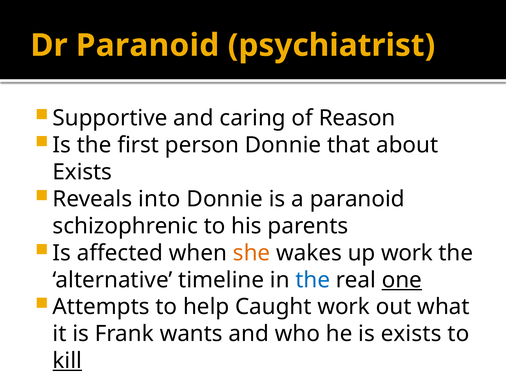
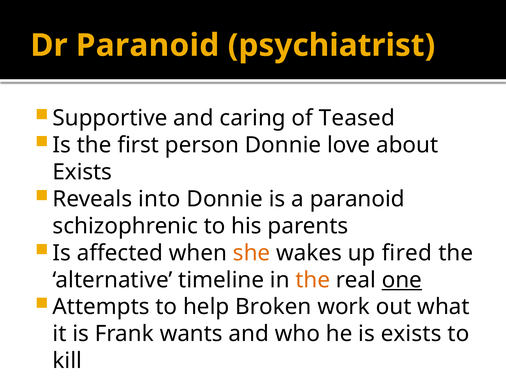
Reason: Reason -> Teased (357, 118)
that: that -> love (349, 145)
up work: work -> fired (407, 253)
the colour: blue -> orange (313, 280)
Caught: Caught -> Broken (273, 307)
kill underline: present -> none (67, 361)
